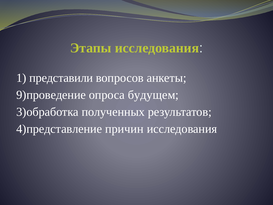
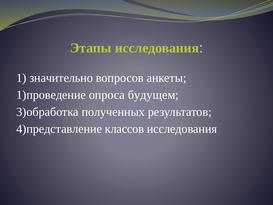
представили: представили -> значительно (61, 78)
9)проведение: 9)проведение -> 1)проведение (51, 95)
причин: причин -> классов (124, 129)
